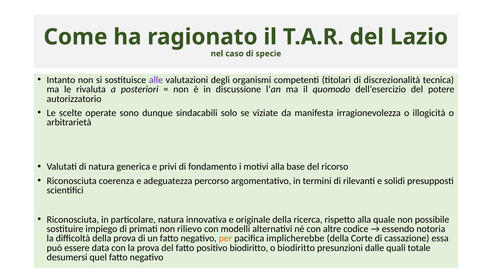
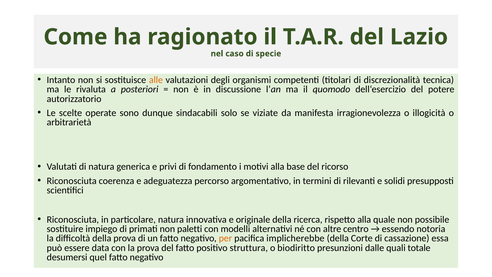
alle colour: purple -> orange (156, 80)
rilievo: rilievo -> paletti (190, 229)
codice: codice -> centro (356, 229)
positivo biodiritto: biodiritto -> struttura (249, 248)
